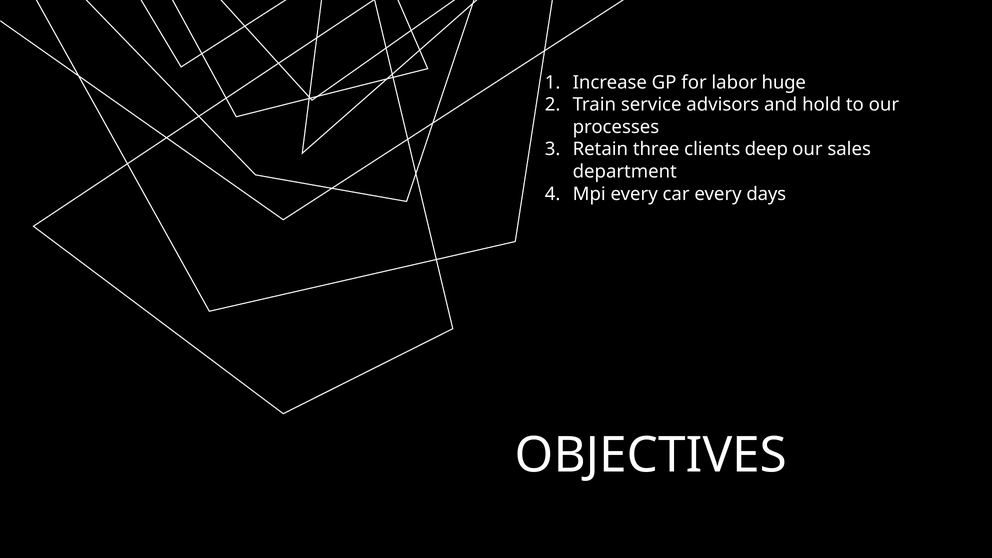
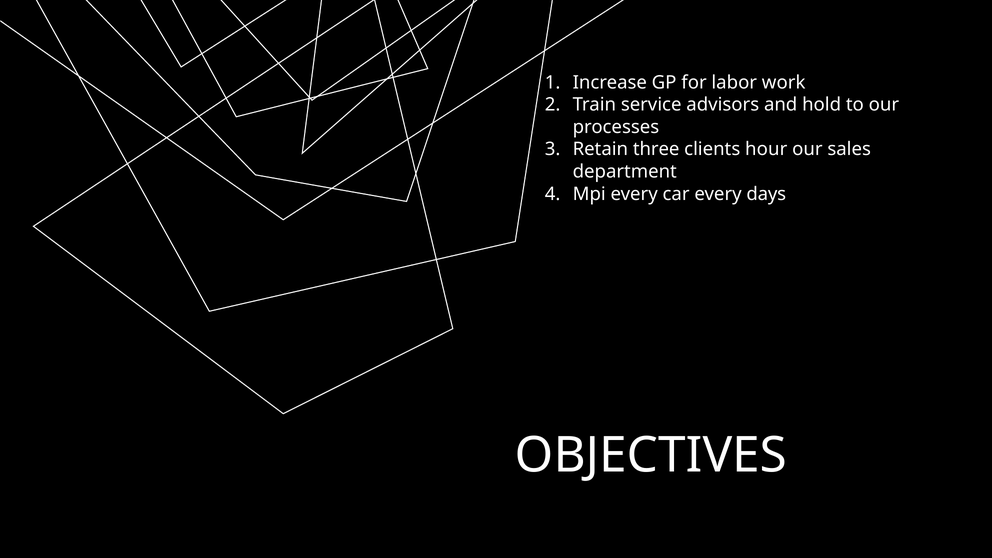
huge: huge -> work (784, 82)
deep: deep -> hour (766, 149)
